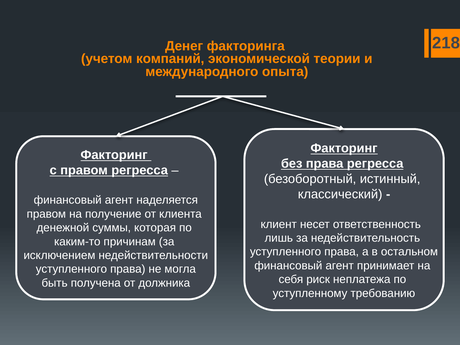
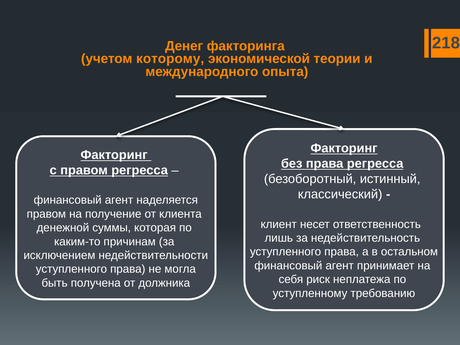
компаний: компаний -> которому (170, 59)
